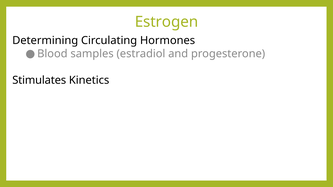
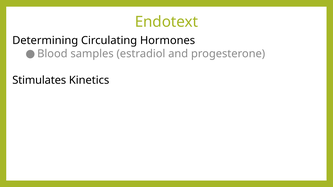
Estrogen: Estrogen -> Endotext (167, 22)
